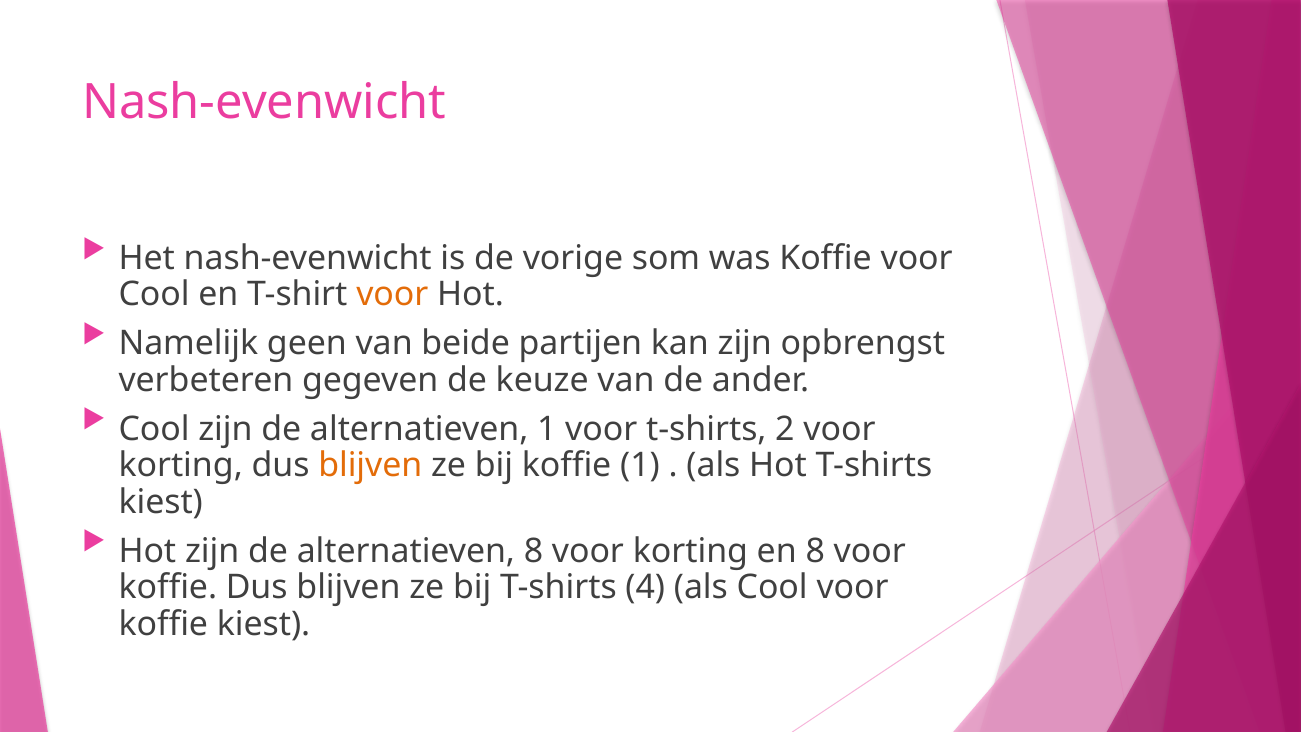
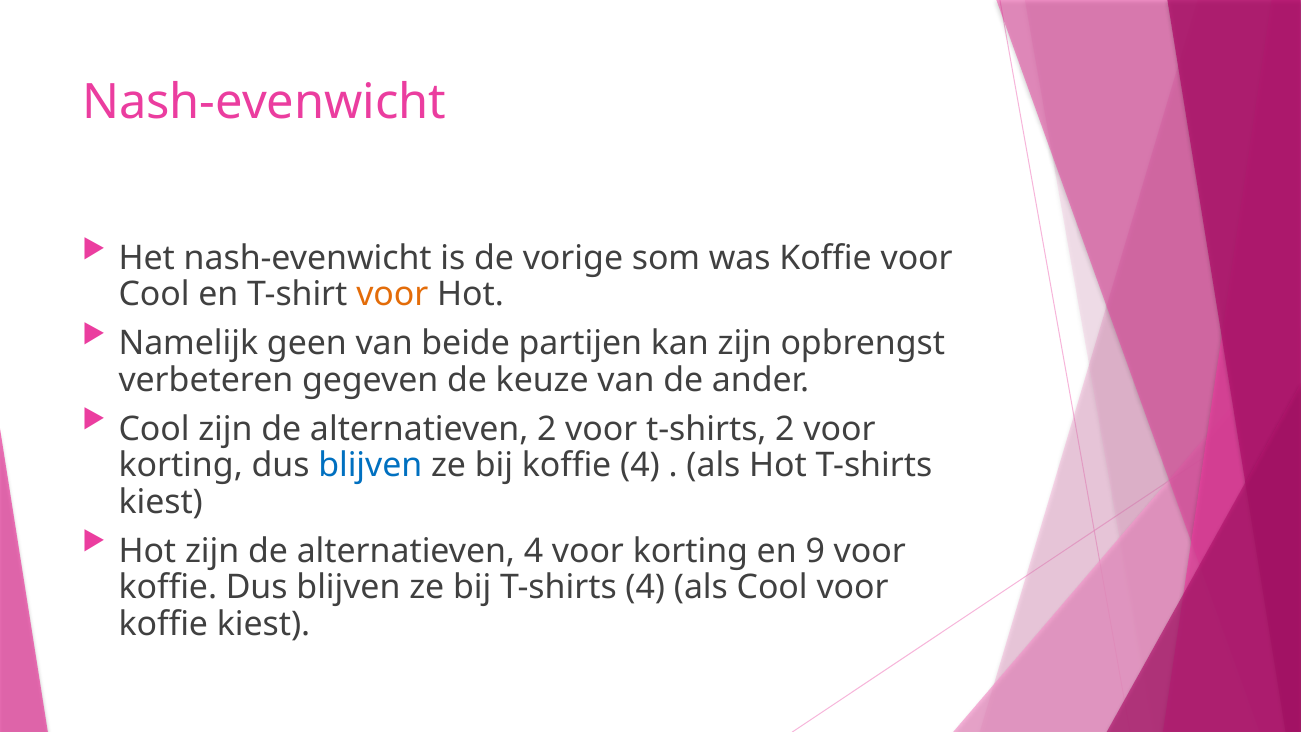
alternatieven 1: 1 -> 2 (547, 429)
blijven colour: orange -> blue (370, 465)
koffie 1: 1 -> 4 (640, 465)
alternatieven 8: 8 -> 4 (534, 551)
en 8: 8 -> 9 (815, 551)
